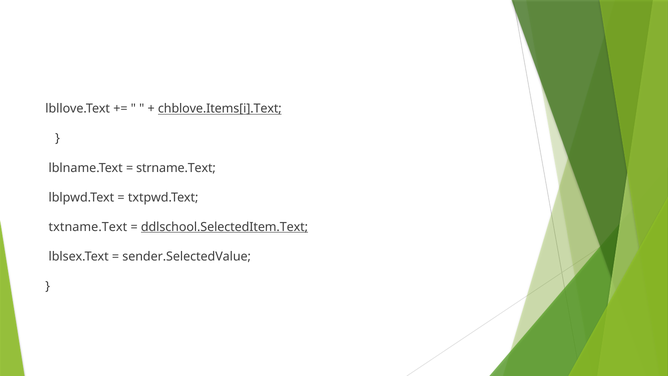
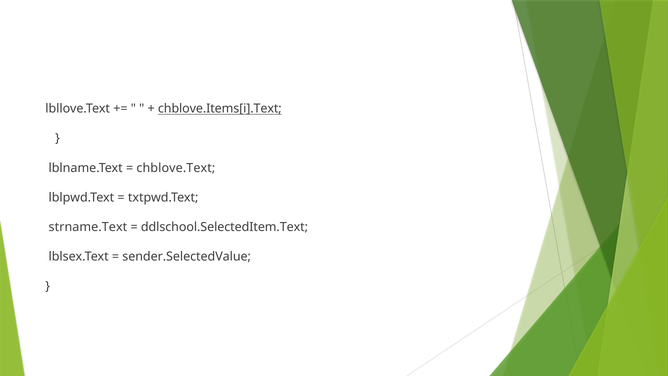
strname.Text: strname.Text -> chblove.Text (176, 168)
txtname.Text: txtname.Text -> strname.Text (88, 227)
ddlschool.SelectedItem.Text underline: present -> none (224, 227)
